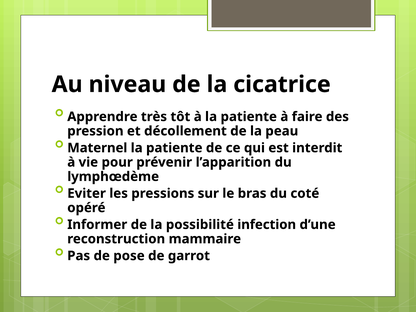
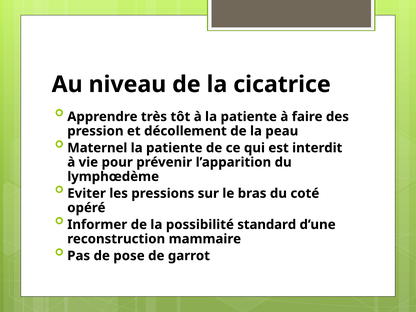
infection: infection -> standard (267, 225)
